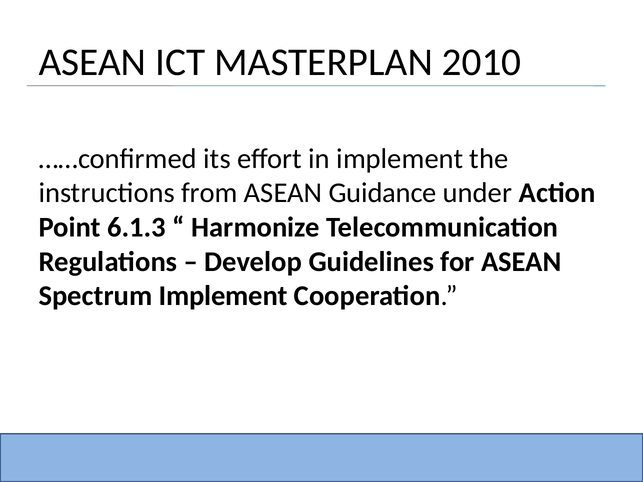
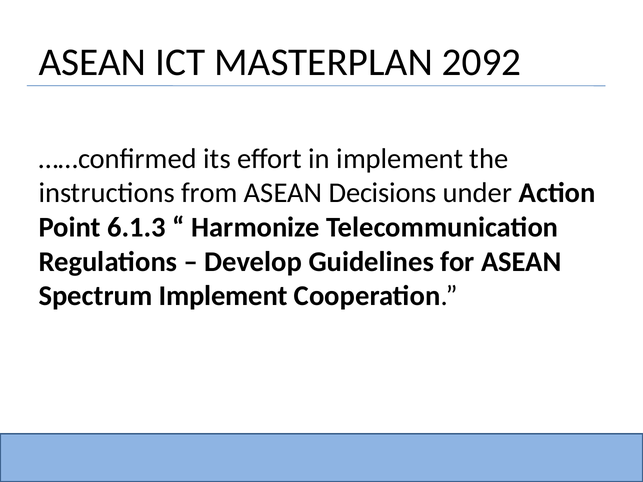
2010: 2010 -> 2092 (482, 62)
Guidance: Guidance -> Decisions (383, 193)
